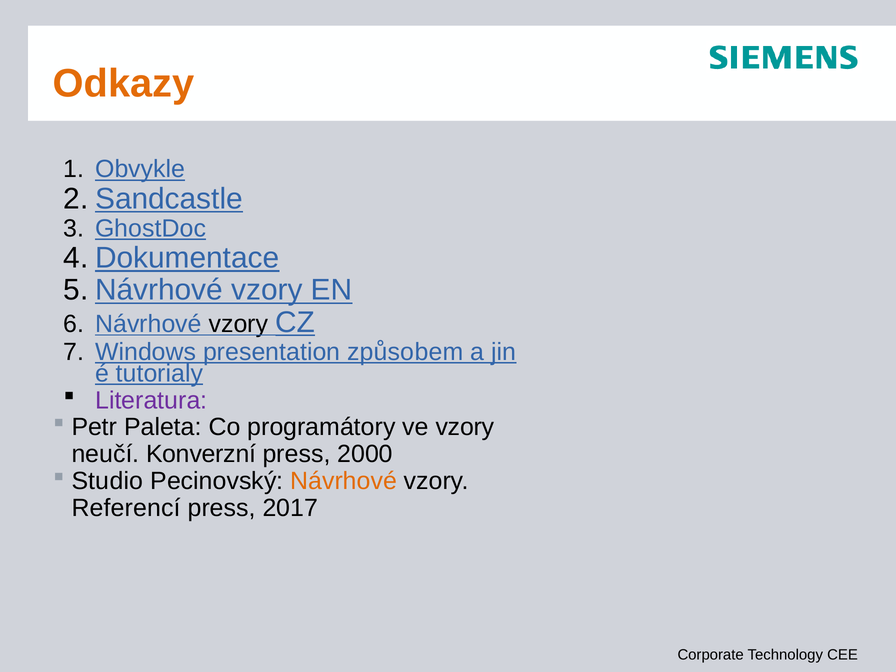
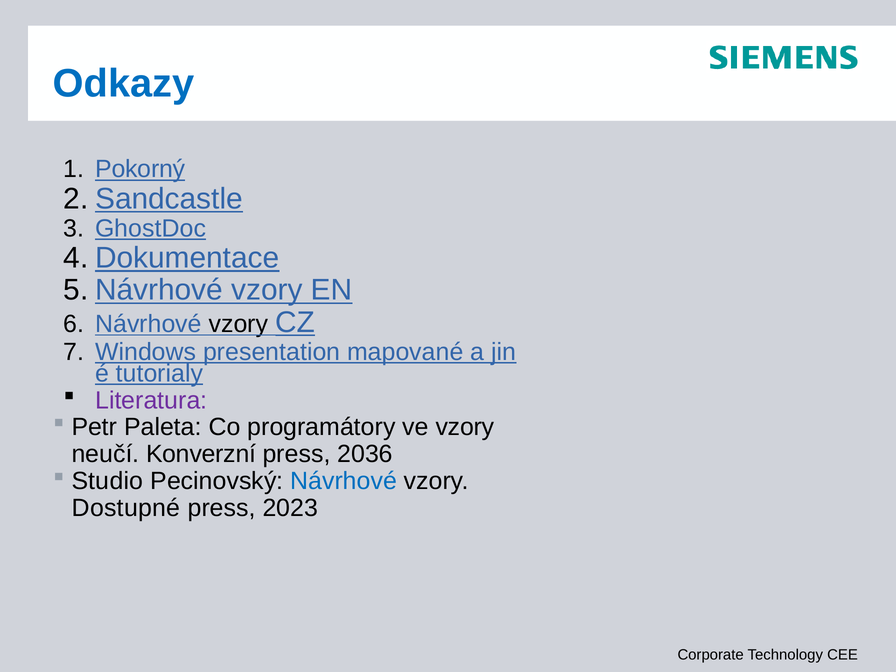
Odkazy colour: orange -> blue (124, 84)
Obvykle: Obvykle -> Pokorný (140, 169)
způsobem: způsobem -> mapované (405, 352)
2000: 2000 -> 2036 (365, 454)
Návrhové colour: orange -> blue (344, 481)
Referencí: Referencí -> Dostupné (126, 508)
2017: 2017 -> 2023 (290, 508)
